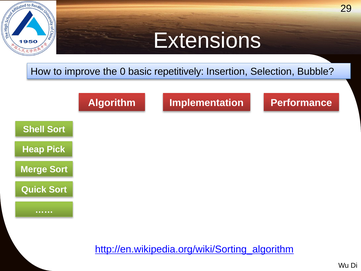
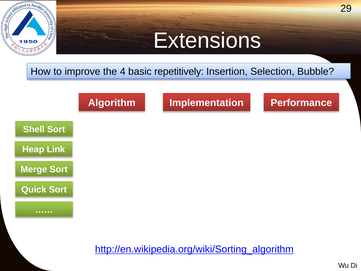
0: 0 -> 4 (123, 72)
Pick: Pick -> Link (56, 149)
